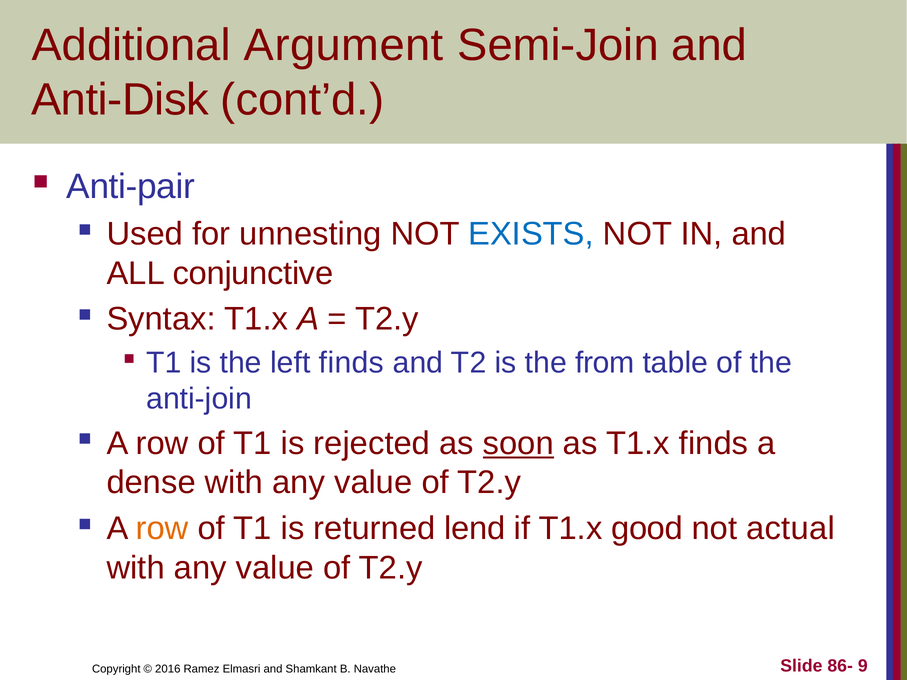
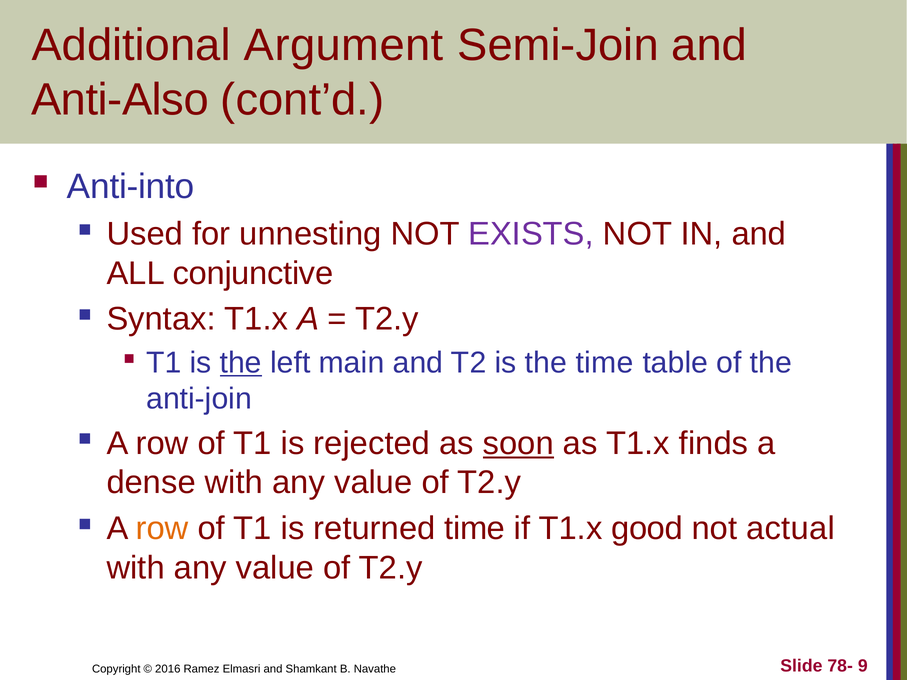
Anti-Disk: Anti-Disk -> Anti-Also (120, 100)
Anti-pair: Anti-pair -> Anti-into (131, 187)
EXISTS colour: blue -> purple (531, 234)
the underline: none -> present (241, 363)
left finds: finds -> main (352, 363)
the from: from -> time (605, 363)
returned lend: lend -> time (475, 529)
86-: 86- -> 78- (840, 666)
